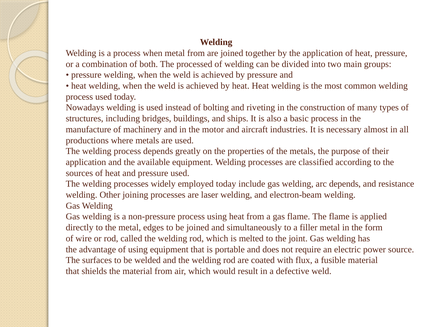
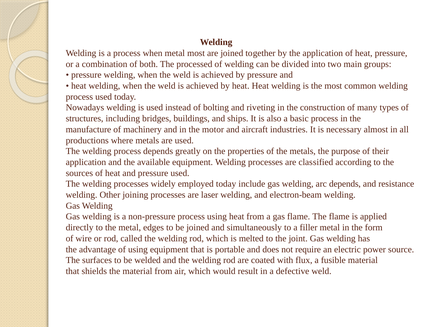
metal from: from -> most (196, 53)
